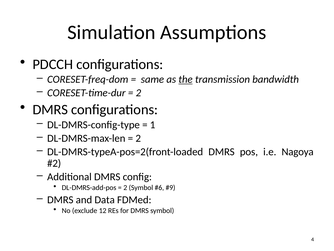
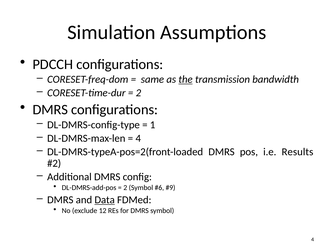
2: 2 -> 4 (138, 138)
Nagoya: Nagoya -> Results (297, 152)
Data underline: none -> present (105, 200)
